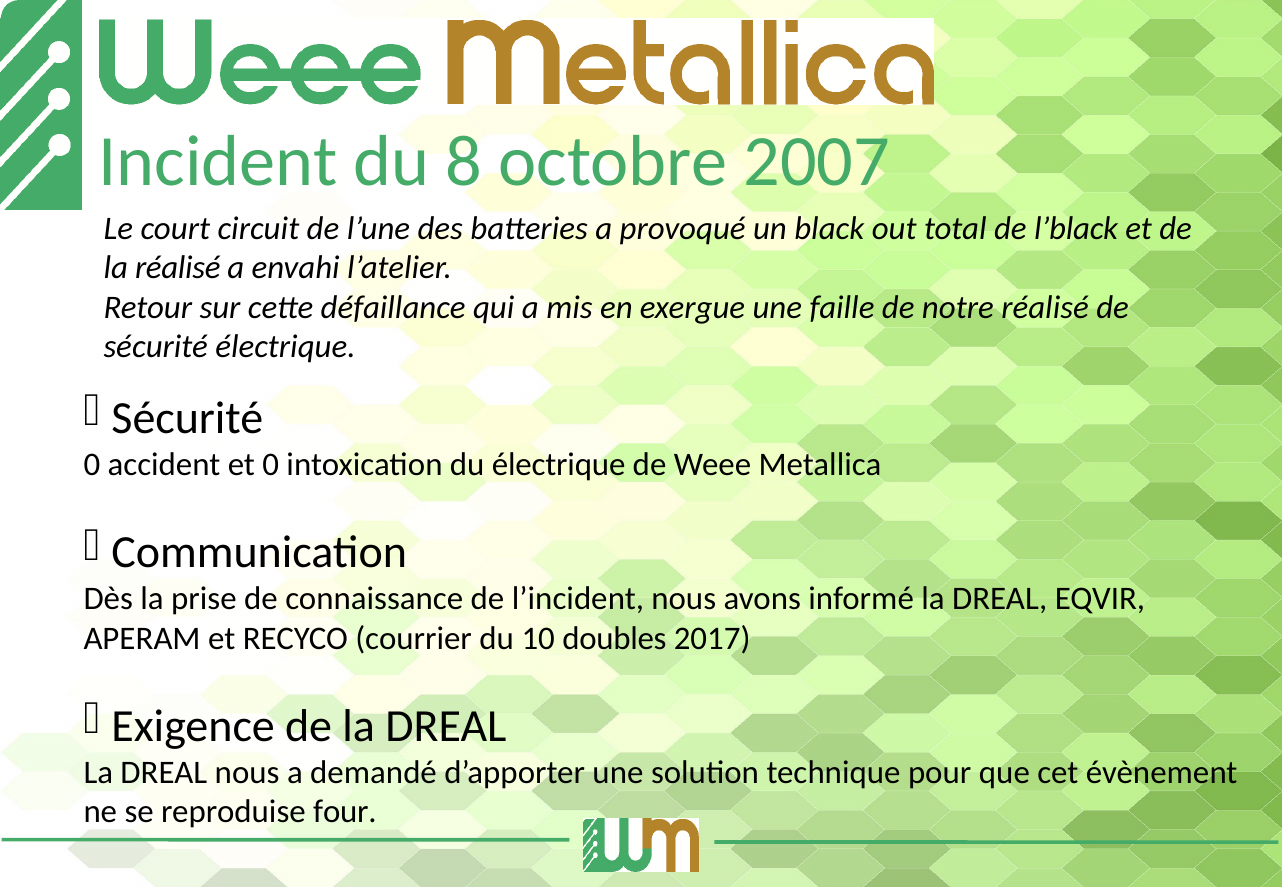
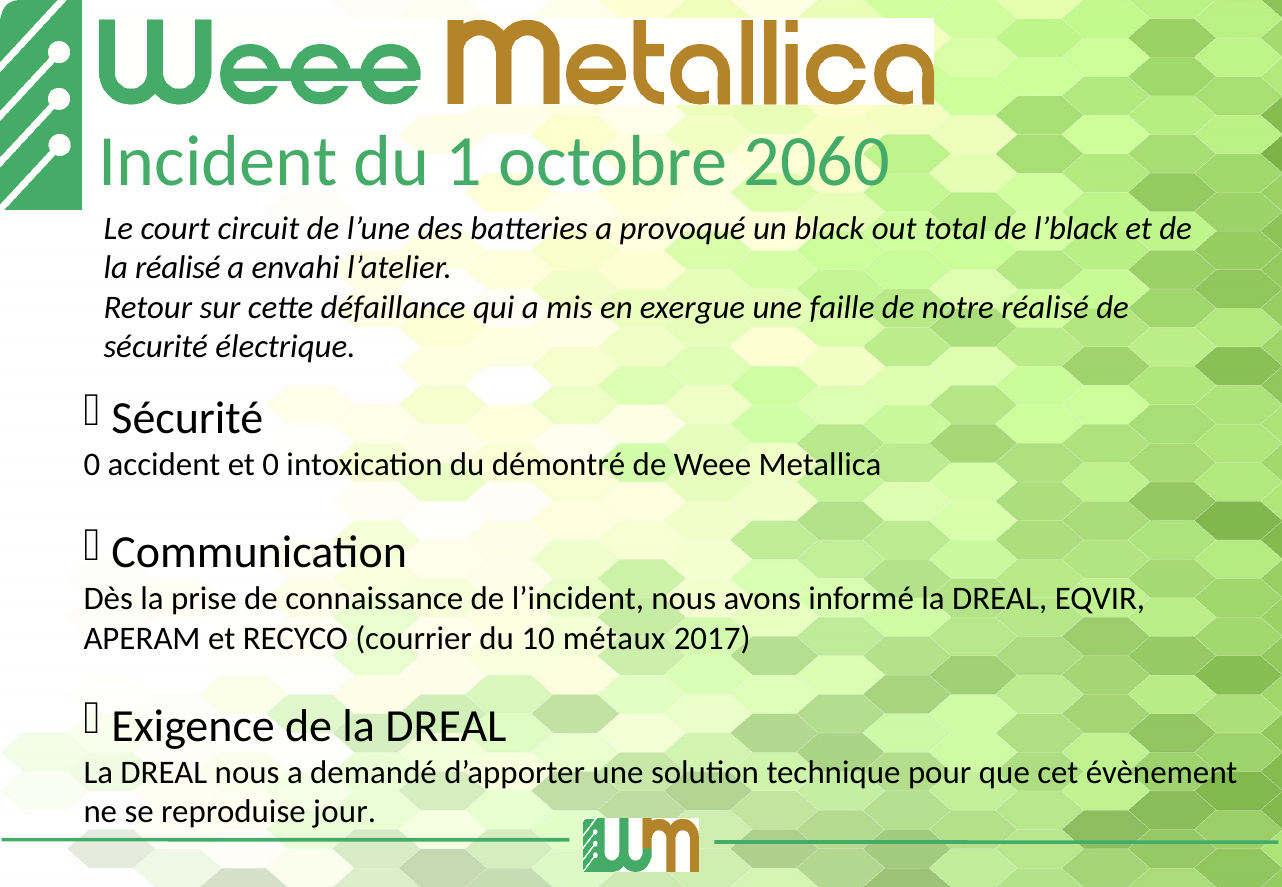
8: 8 -> 1 (464, 161)
2007: 2007 -> 2060 (817, 161)
du électrique: électrique -> démontré (559, 465)
doubles: doubles -> métaux (614, 639)
four: four -> jour (345, 812)
